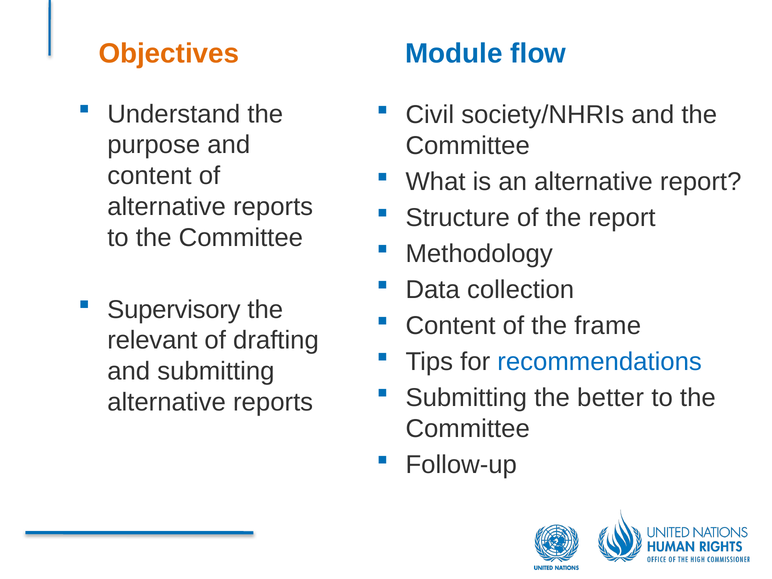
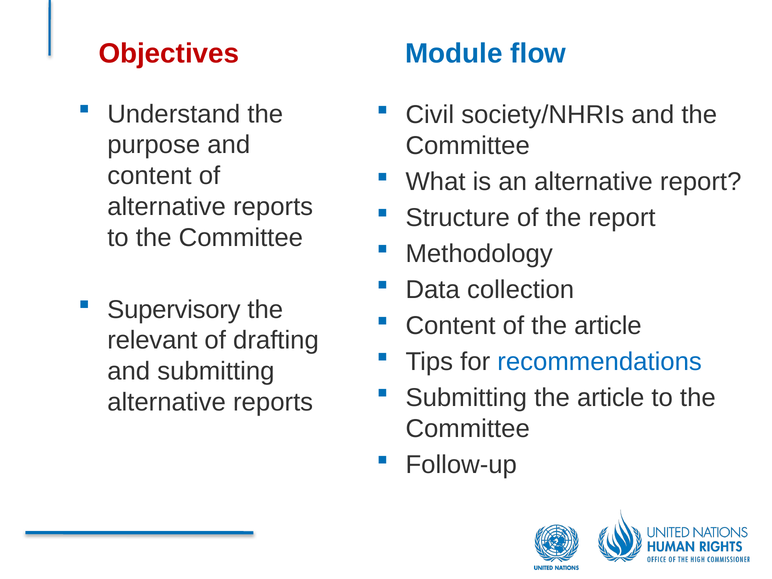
Objectives colour: orange -> red (169, 53)
of the frame: frame -> article (608, 326)
Submitting the better: better -> article (611, 398)
